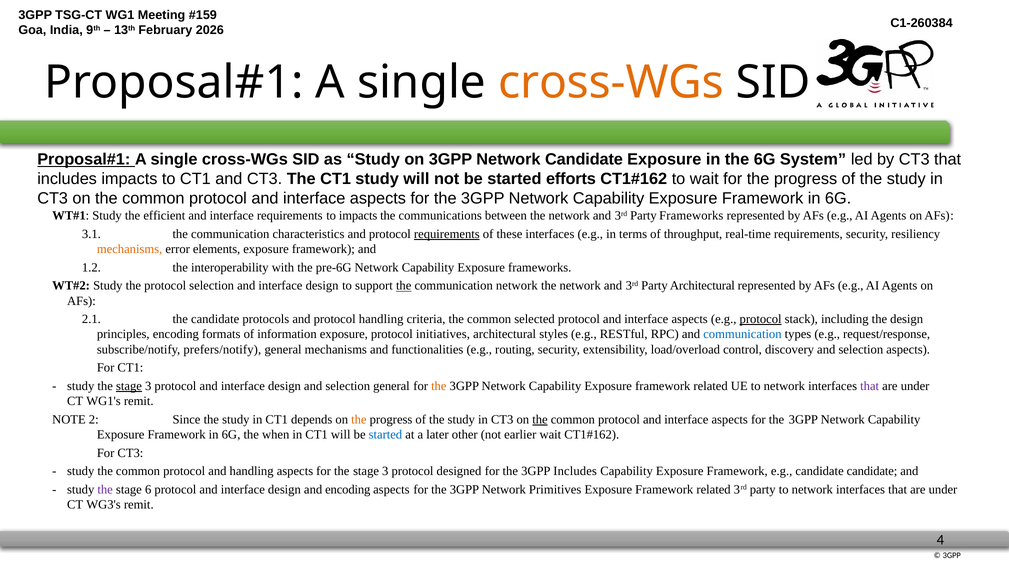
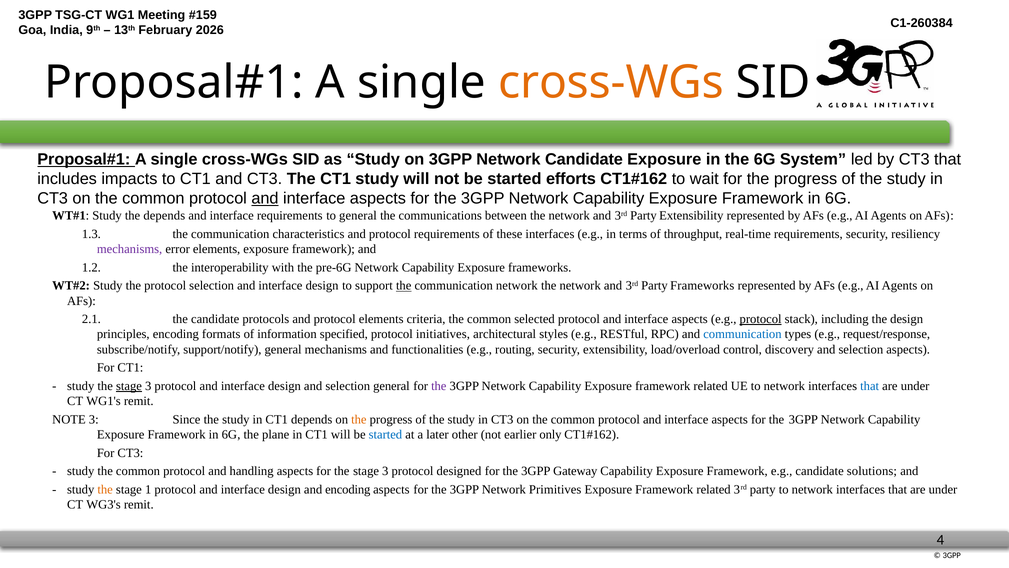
and underline: none -> present (265, 198)
the efficient: efficient -> depends (164, 215)
to impacts: impacts -> general (358, 215)
Party Frameworks: Frameworks -> Extensibility (691, 215)
3.1: 3.1 -> 1.3 (91, 234)
requirements underline: present -> none (447, 234)
mechanisms colour: orange -> purple (130, 249)
Party Architectural: Architectural -> Frameworks (702, 285)
protocol handling: handling -> elements (381, 319)
information exposure: exposure -> specified (344, 334)
prefers/notify: prefers/notify -> support/notify (222, 349)
the colour: orange -> purple (439, 386)
that colour: purple -> blue (870, 386)
NOTE 2: 2 -> 3 (94, 419)
the underline: present -> none (540, 419)
when: when -> plane (276, 434)
earlier wait: wait -> only (550, 434)
3GPP Includes: Includes -> Gateway (575, 471)
candidate candidate: candidate -> solutions (872, 471)
the colour: purple -> orange (105, 489)
6: 6 -> 1 (148, 489)
